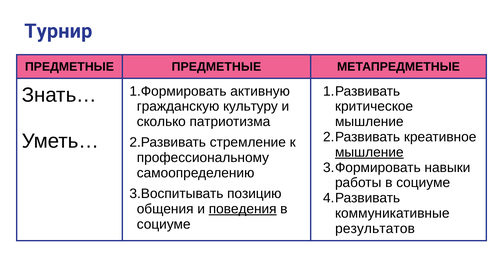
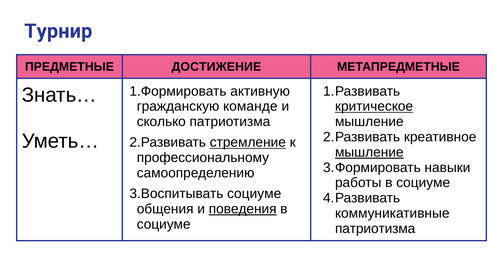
ПРЕДМЕТНЫЕ ПРЕДМЕТНЫЕ: ПРЕДМЕТНЫЕ -> ДОСТИЖЕНИЕ (216, 67)
культуру: культуру -> команде (250, 106)
критическое underline: none -> present (374, 106)
стремление underline: none -> present (248, 142)
позицию: позицию -> социуме (254, 194)
результатов: результатов -> патриотизма (375, 228)
